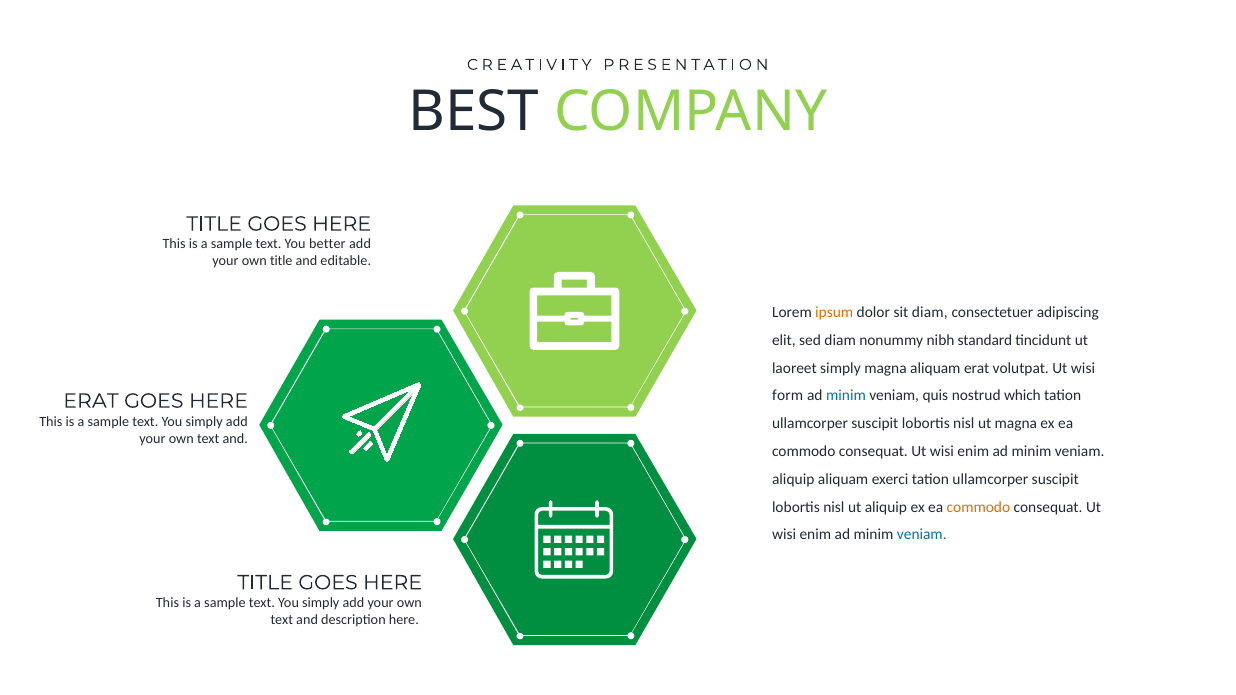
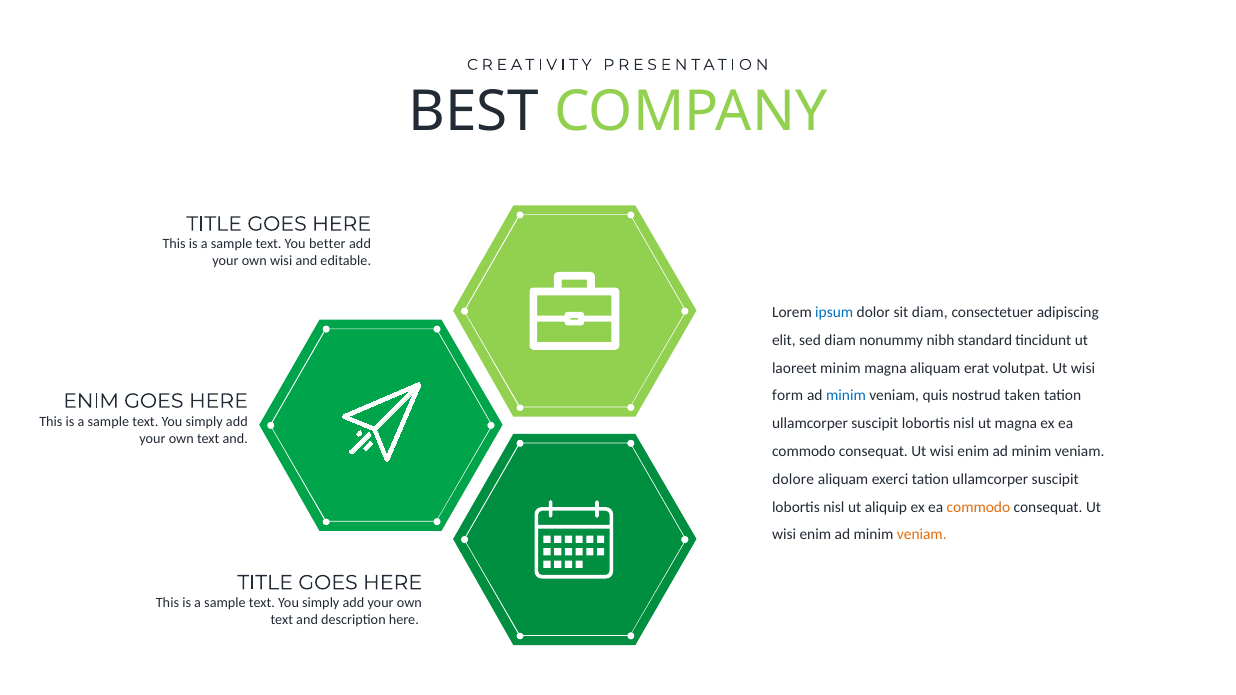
own title: title -> wisi (281, 261)
ipsum colour: orange -> blue (834, 312)
laoreet simply: simply -> minim (840, 368)
which: which -> taken (1022, 396)
ERAT: ERAT -> ENIM (91, 401)
aliquip: aliquip -> dolore (793, 479)
veniam colour: blue -> orange (922, 535)
